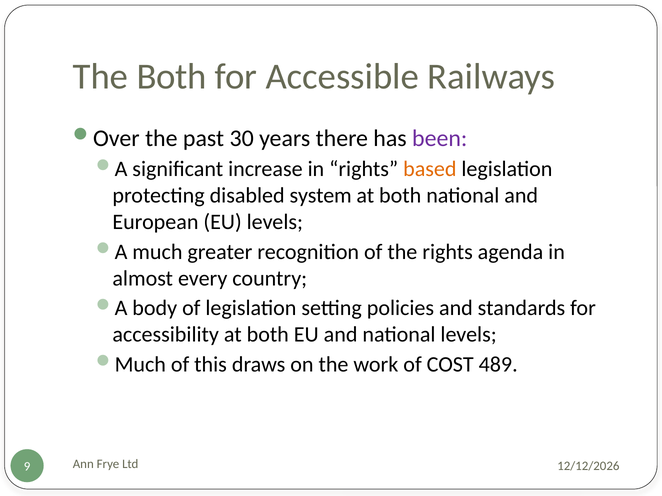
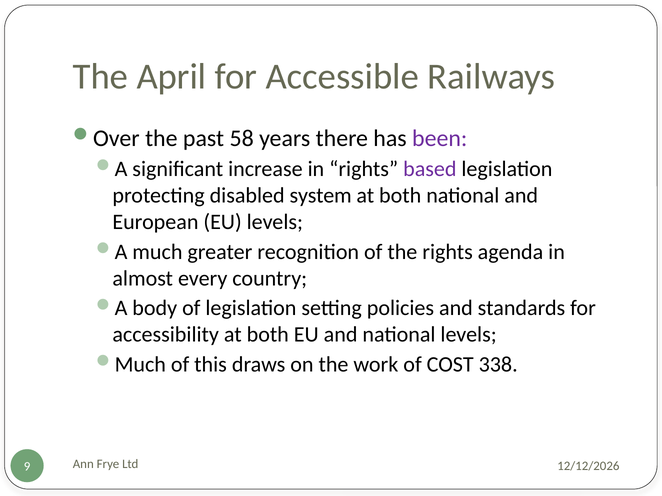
The Both: Both -> April (171, 77)
30: 30 -> 58 (242, 138)
based colour: orange -> purple (430, 169)
489: 489 -> 338 (498, 365)
